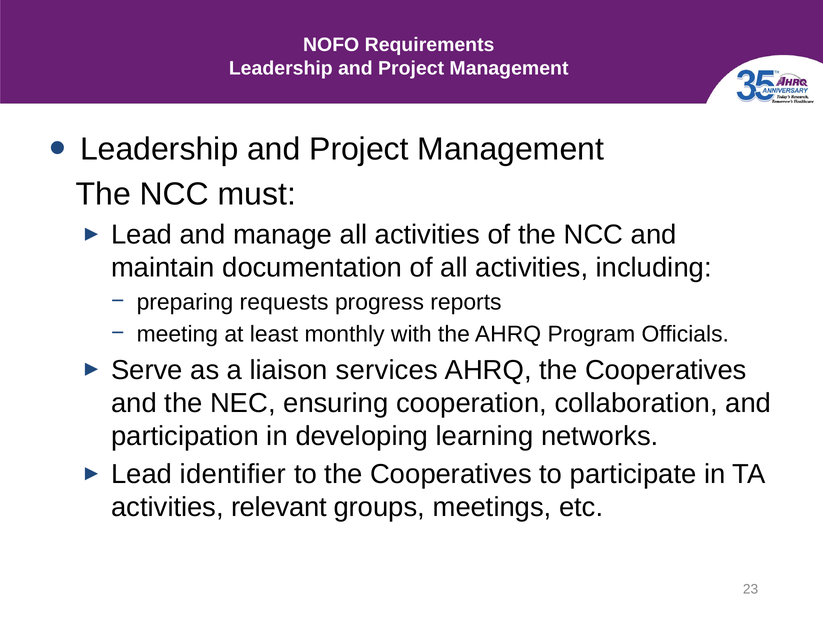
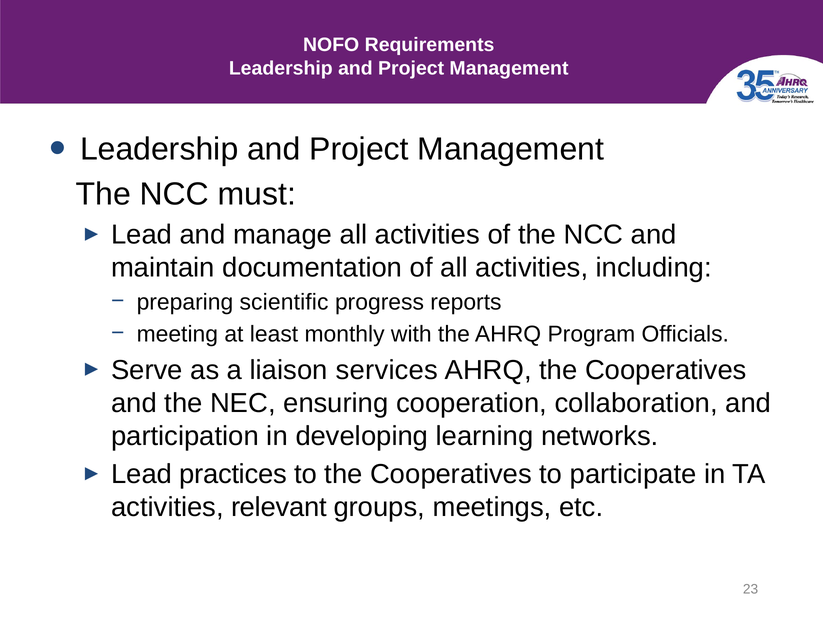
requests: requests -> scientific (284, 302)
identifier: identifier -> practices (233, 475)
